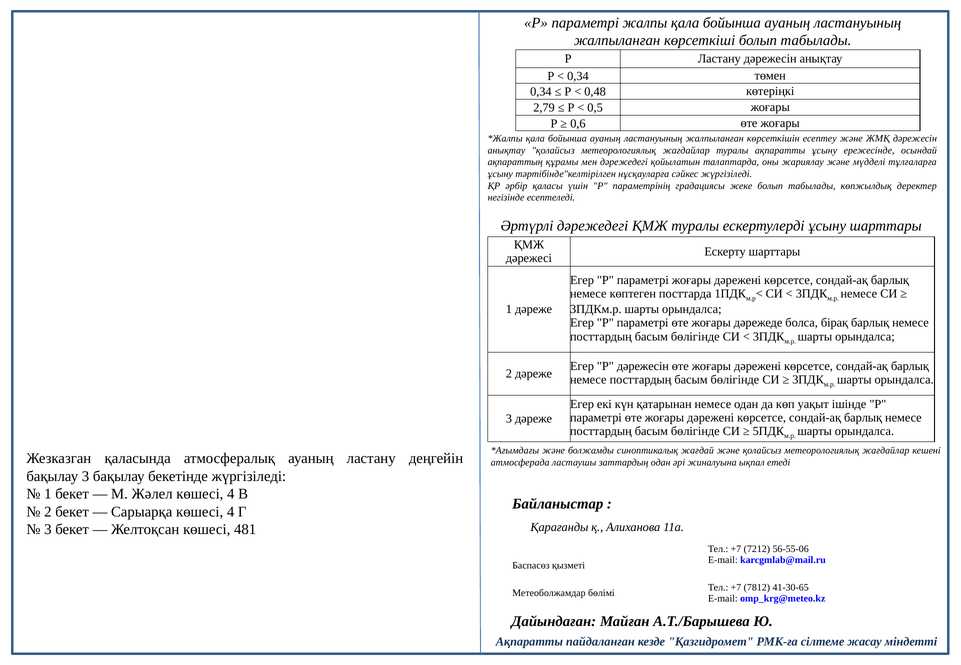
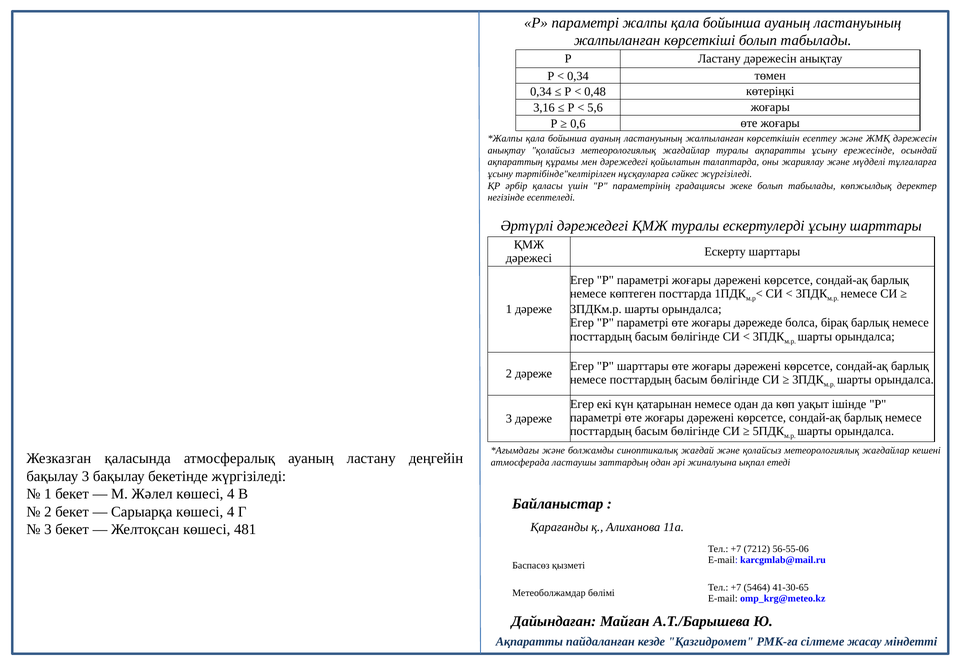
2,79: 2,79 -> 3,16 (544, 108)
0,5: 0,5 -> 5,6 (595, 108)
Р дәрежесін: дәрежесін -> шарттары (643, 366)
7812: 7812 -> 5464 (757, 588)
